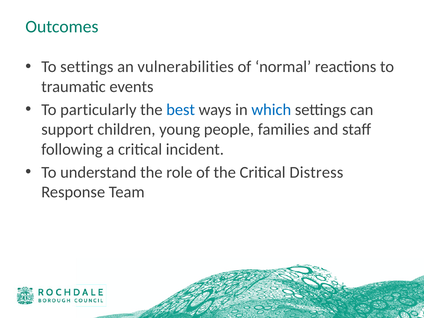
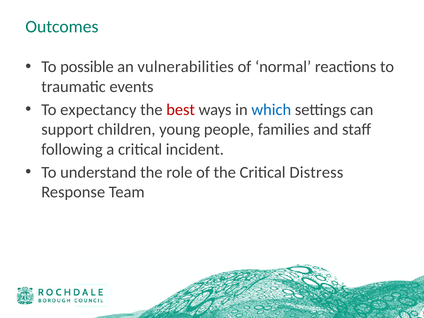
To settings: settings -> possible (87, 67)
particularly: particularly -> expectancy (98, 110)
best colour: blue -> red (181, 110)
